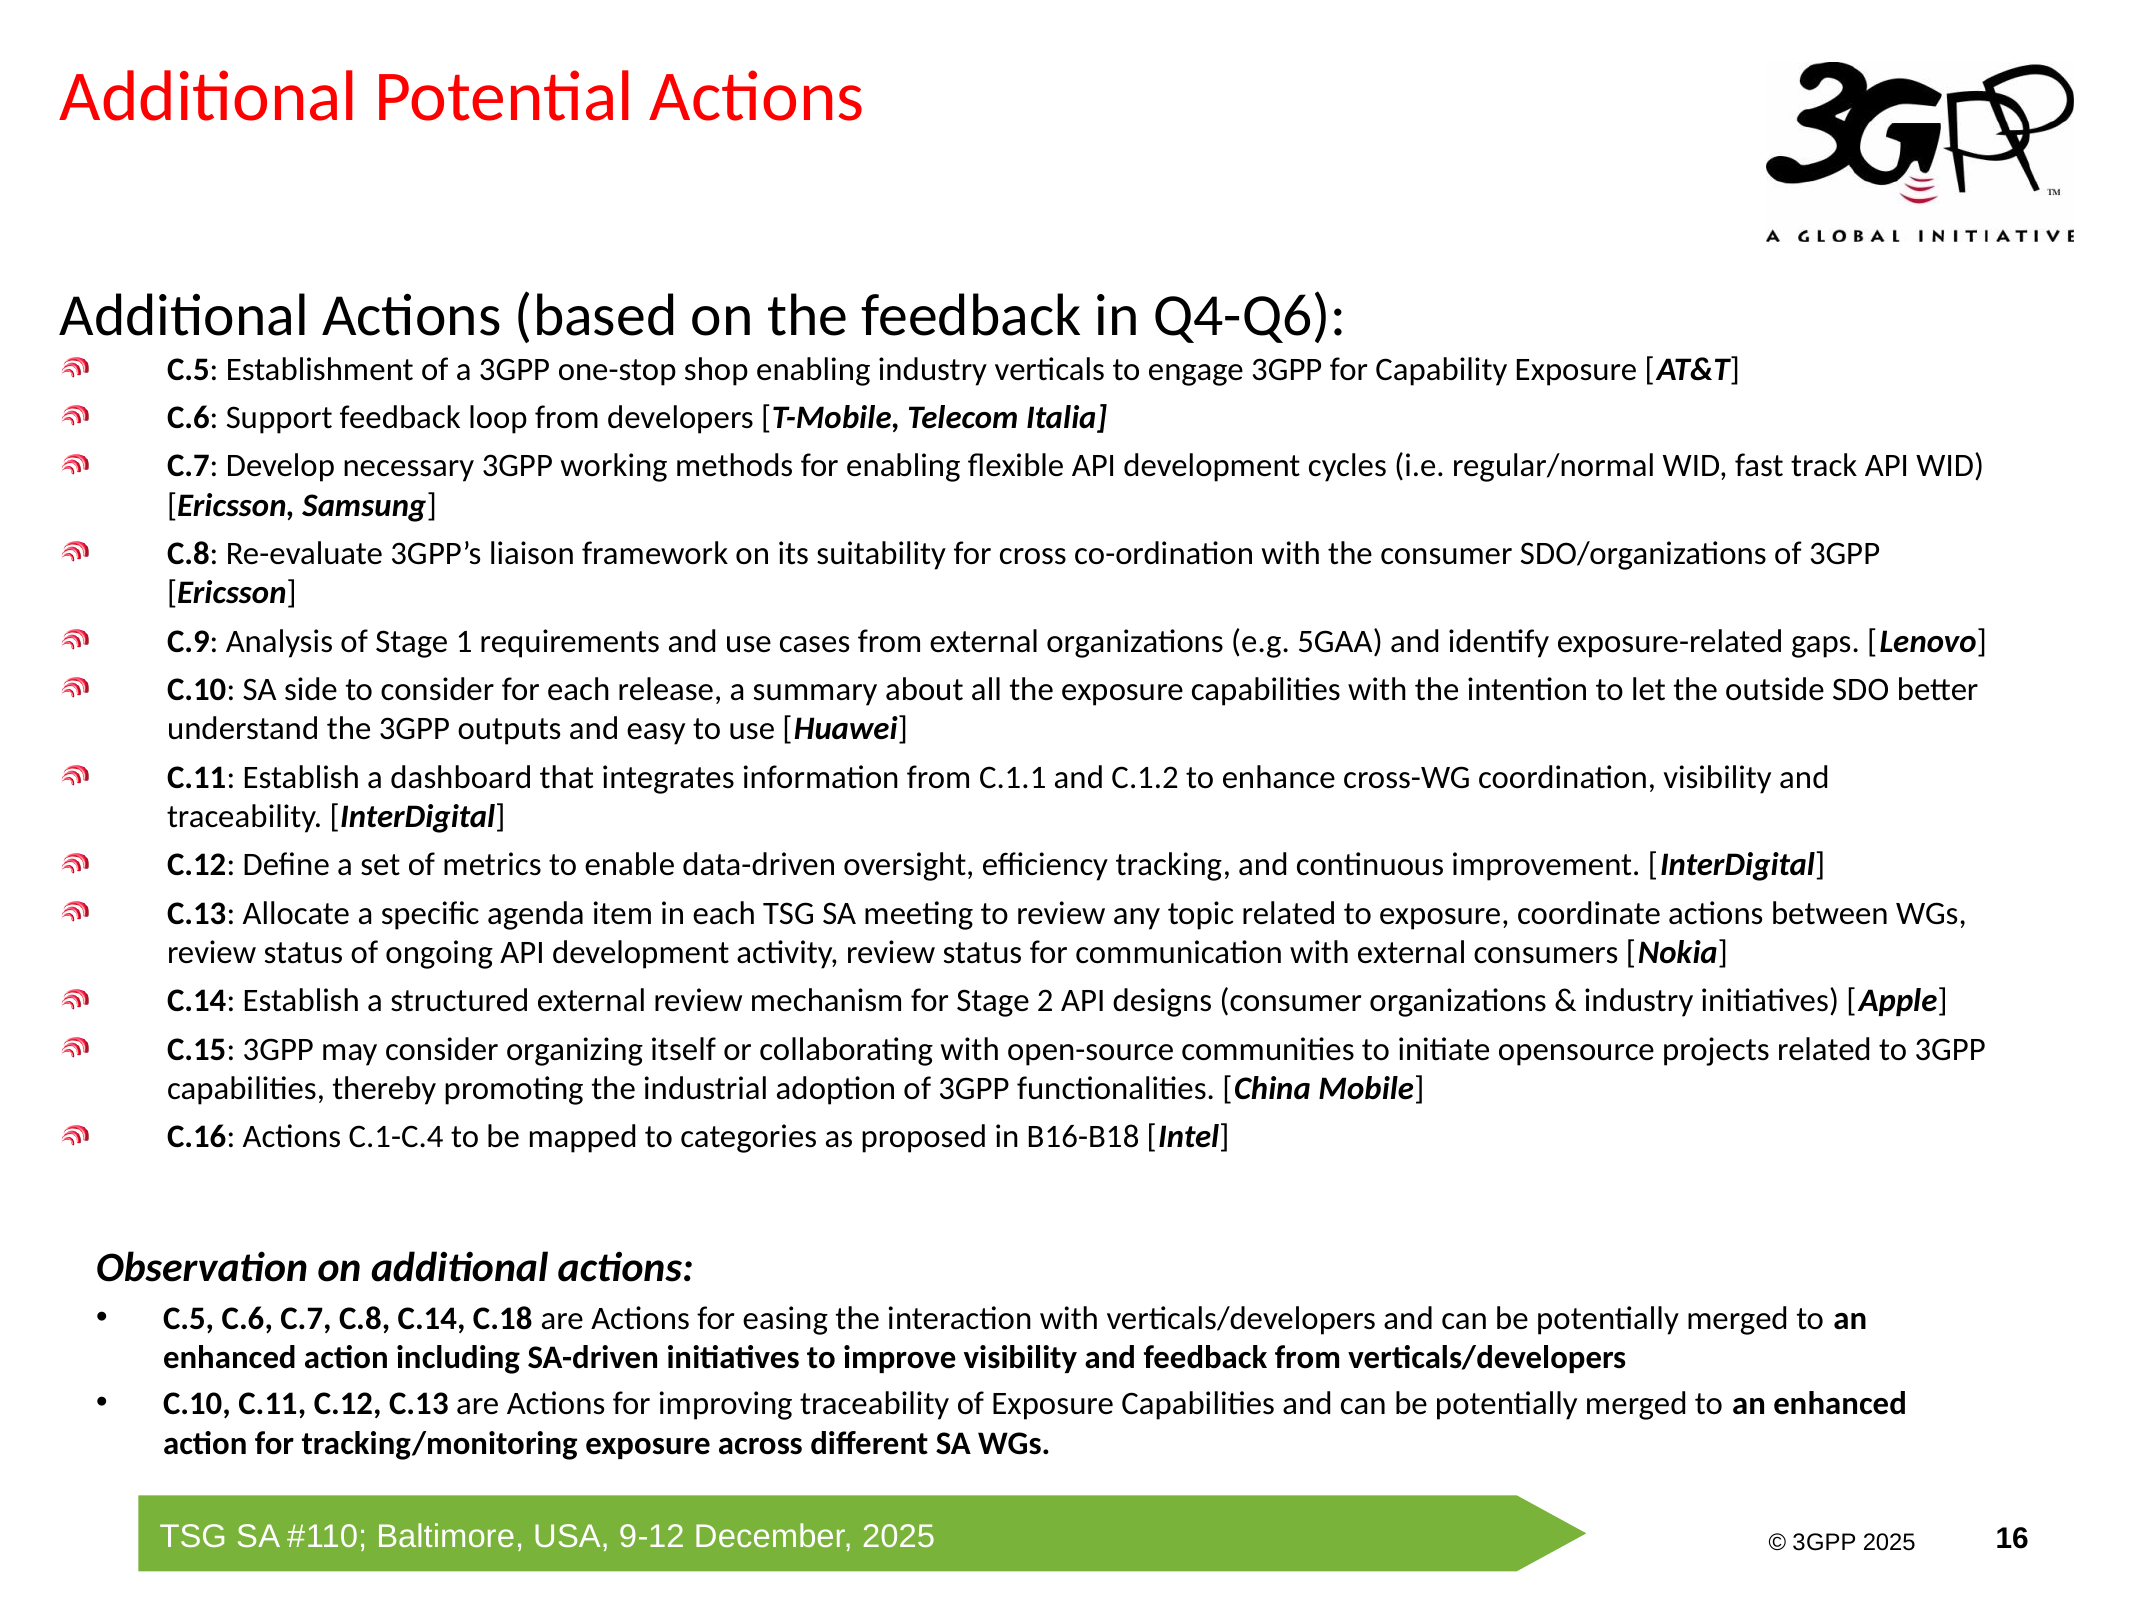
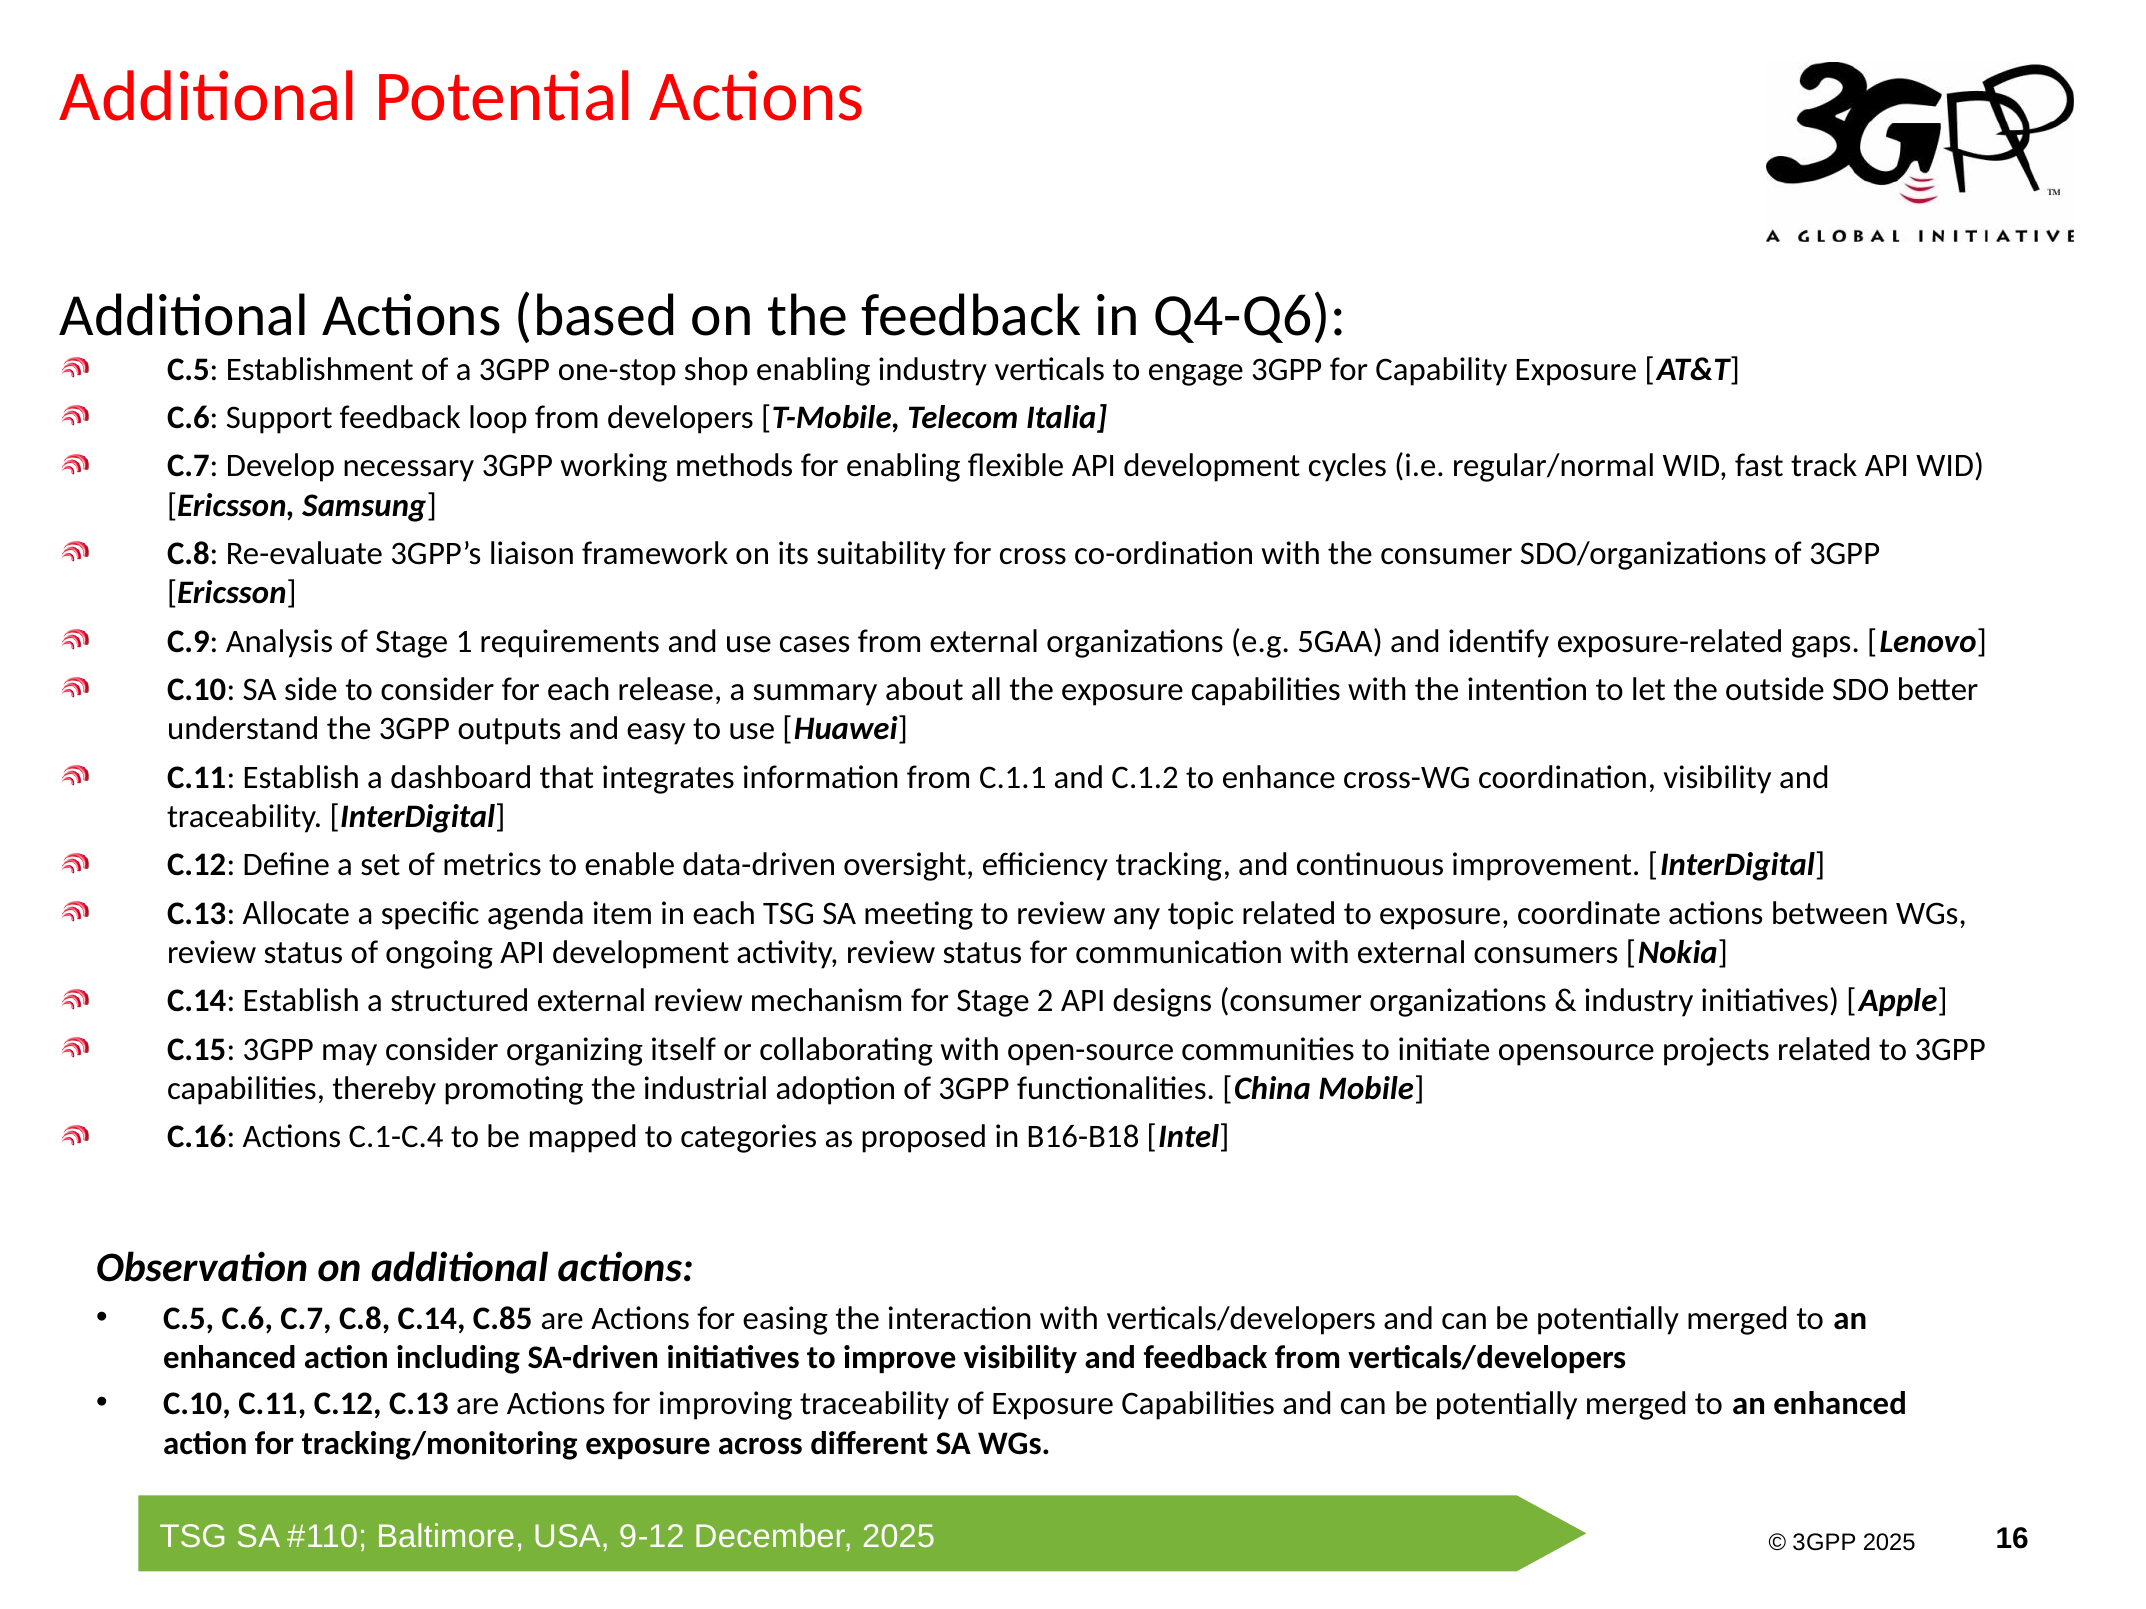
C.18: C.18 -> C.85 (503, 1319)
